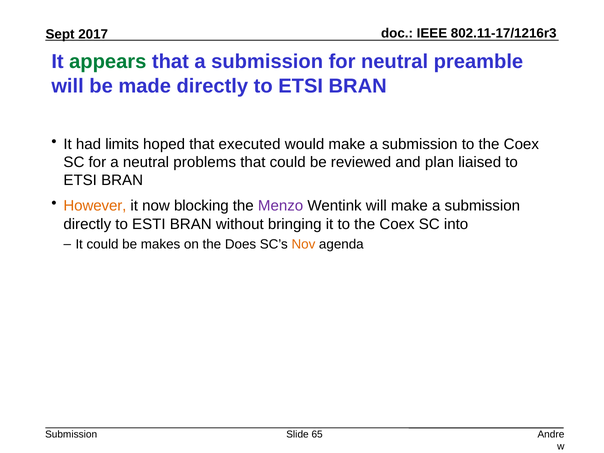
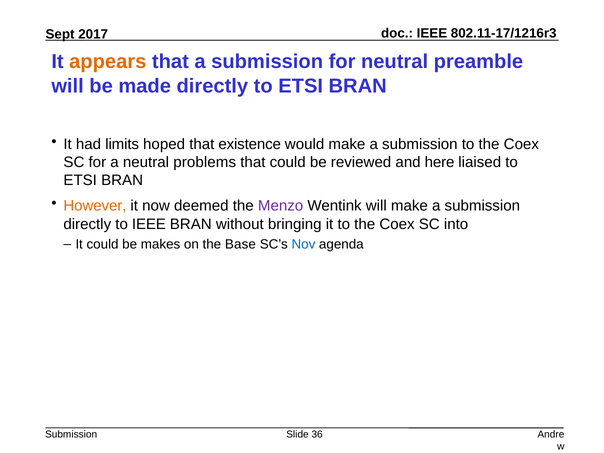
appears colour: green -> orange (108, 62)
executed: executed -> existence (250, 144)
plan: plan -> here (440, 162)
blocking: blocking -> deemed (201, 206)
to ESTI: ESTI -> IEEE (149, 224)
Does: Does -> Base (240, 244)
Nov colour: orange -> blue (303, 244)
65: 65 -> 36 (317, 434)
